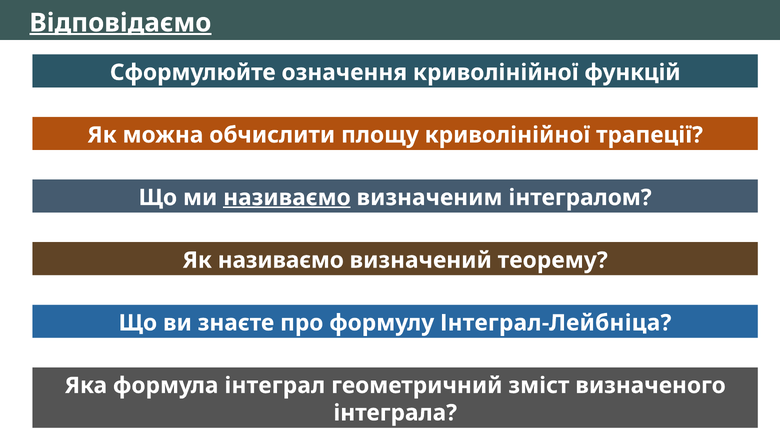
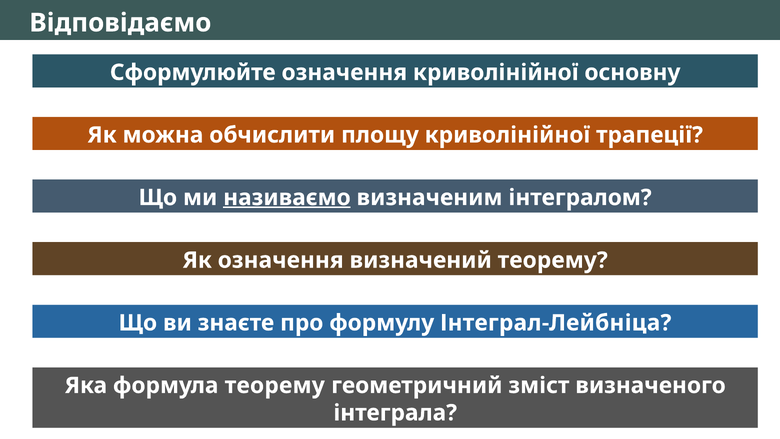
Відповідаємо underline: present -> none (120, 23)
функцій: функцій -> основну (632, 72)
Як називаємо: називаємо -> означення (281, 260)
формула інтеграл: інтеграл -> теорему (275, 385)
